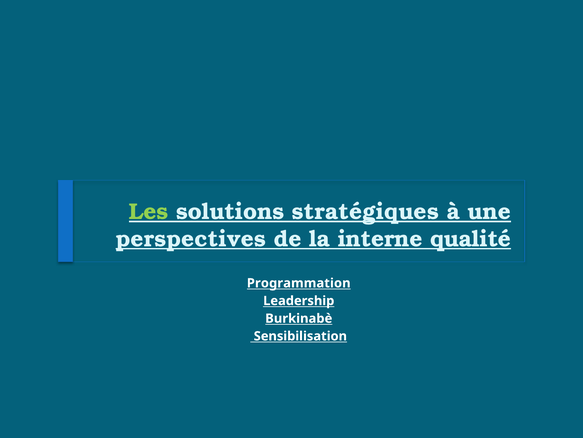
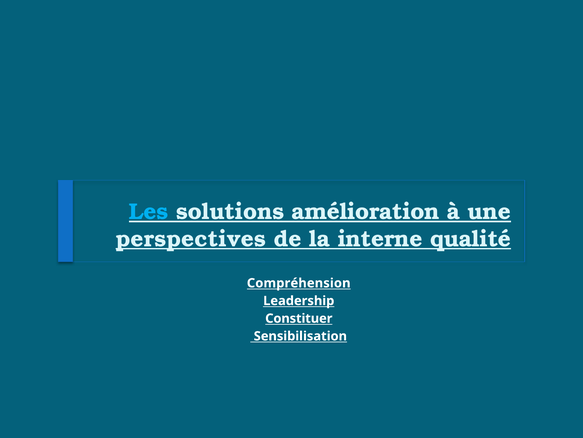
Les colour: light green -> light blue (149, 211)
stratégiques: stratégiques -> amélioration (366, 211)
Programmation: Programmation -> Compréhension (299, 283)
Burkinabè: Burkinabè -> Constituer (299, 318)
